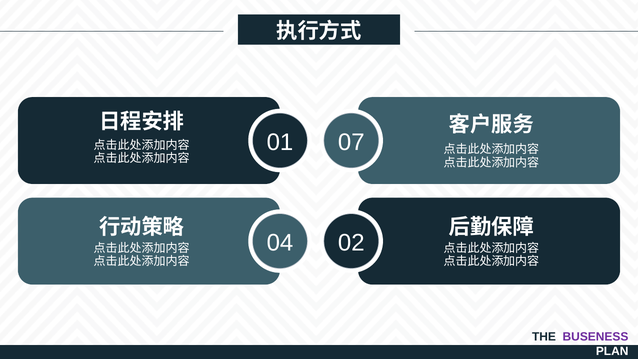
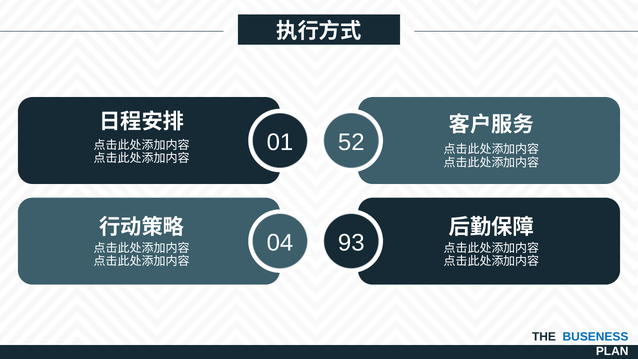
07: 07 -> 52 (351, 142)
02: 02 -> 93 (351, 243)
BUSENESS colour: purple -> blue (595, 337)
